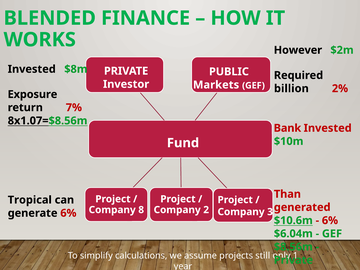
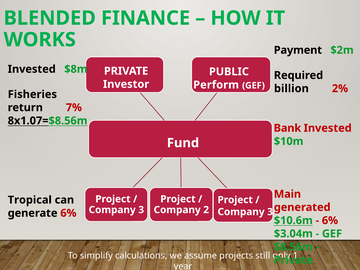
However: However -> Payment (298, 50)
Markets: Markets -> Perform (216, 85)
Exposure: Exposure -> Fisheries (32, 94)
Than: Than -> Main (287, 194)
8: 8 -> 3 (141, 210)
$6.04m: $6.04m -> $3.04m (293, 234)
